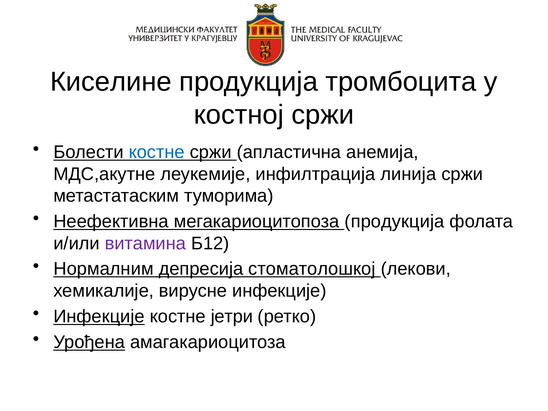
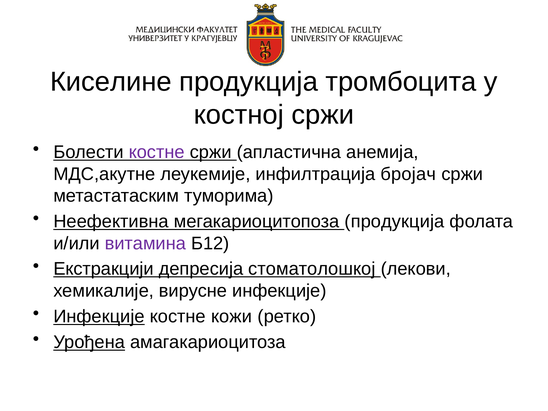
костне colour: blue -> purple (157, 152)
линија: линија -> бројач (408, 174)
Нормалним: Нормалним -> Екстракцији (104, 269)
јетри: јетри -> кожи (232, 316)
